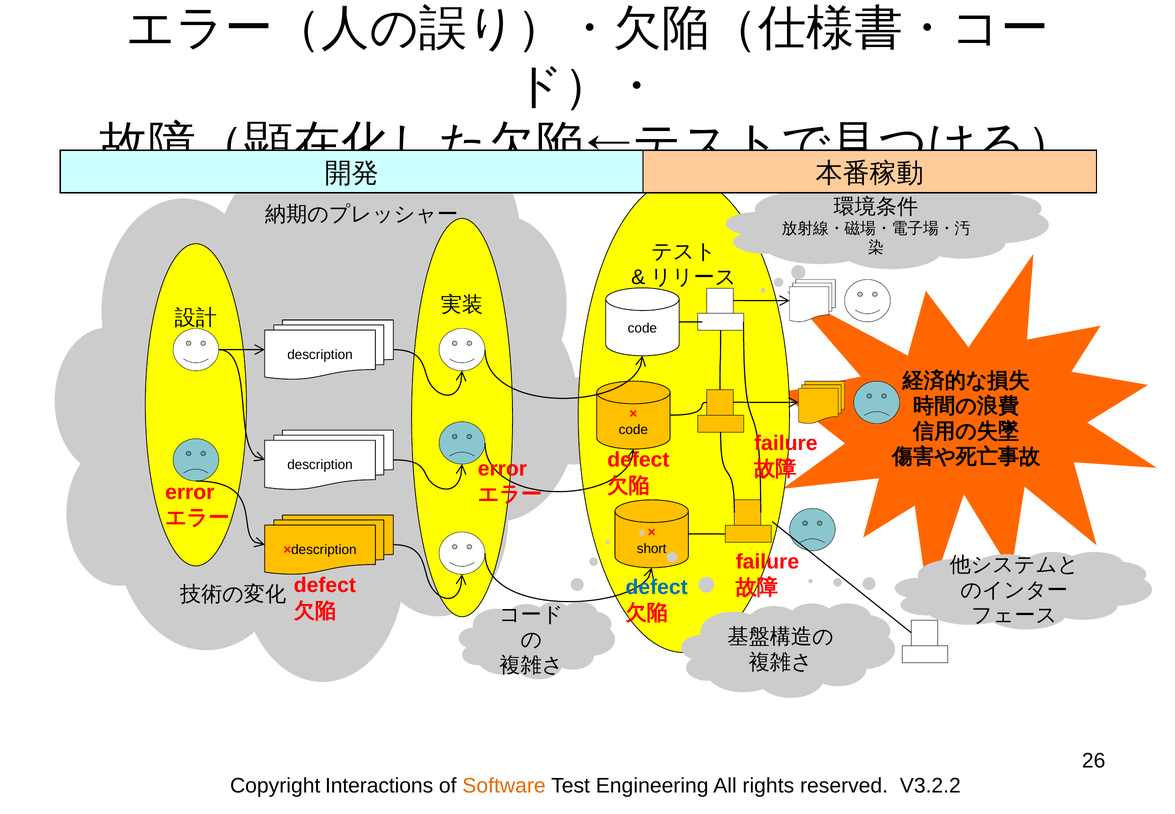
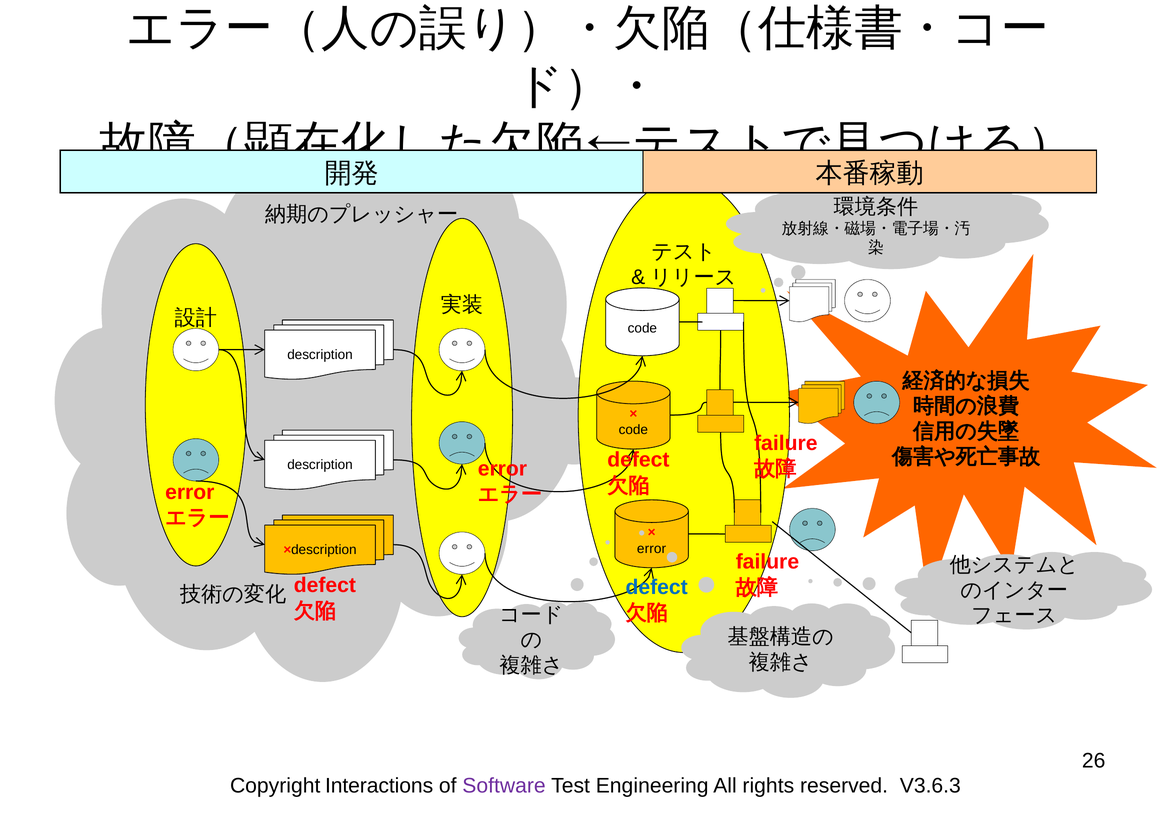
short: short -> error (652, 548)
Software colour: orange -> purple (504, 785)
V3.2.2: V3.2.2 -> V3.6.3 (930, 785)
